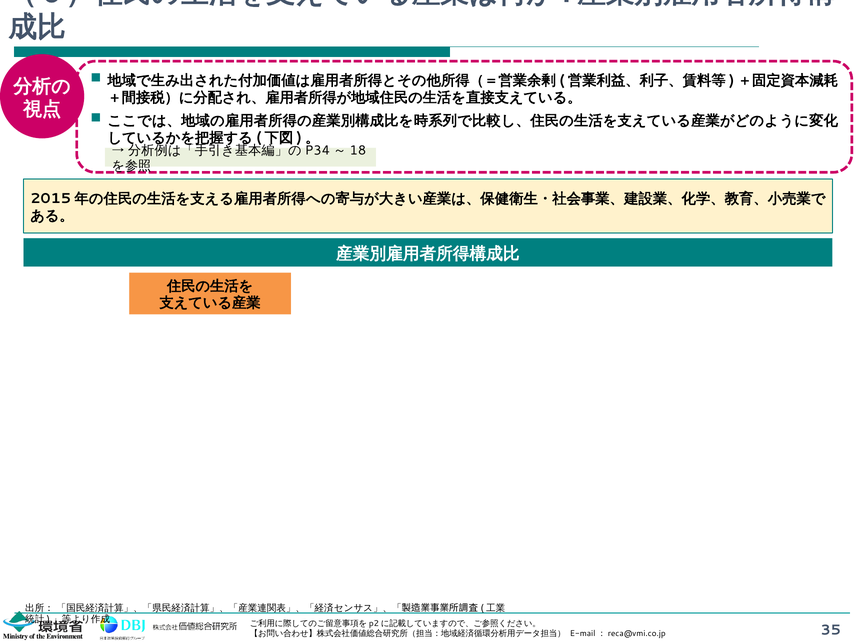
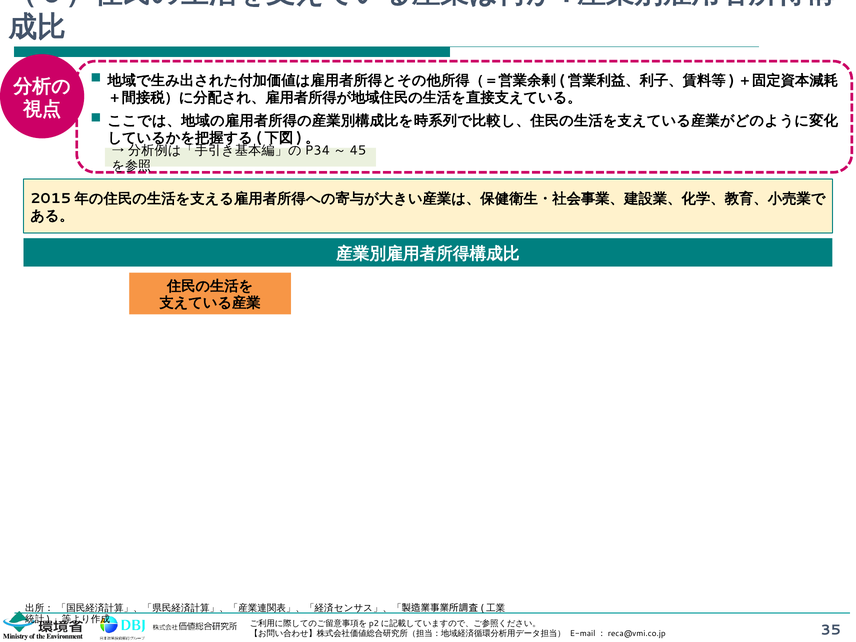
18: 18 -> 45 (358, 150)
